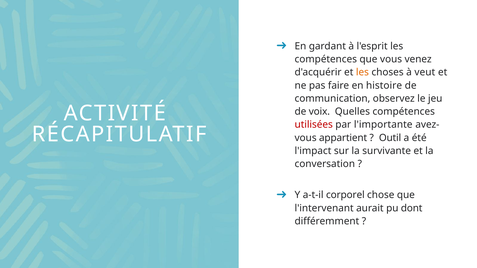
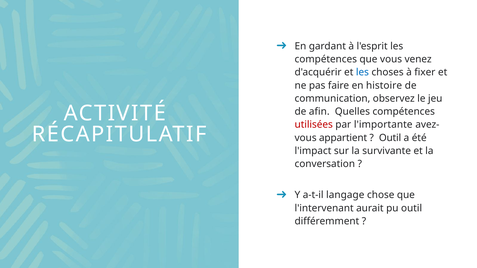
les colour: orange -> blue (362, 72)
veut: veut -> fixer (425, 72)
voix: voix -> afin (319, 112)
corporel: corporel -> langage (345, 195)
pu dont: dont -> outil (412, 208)
